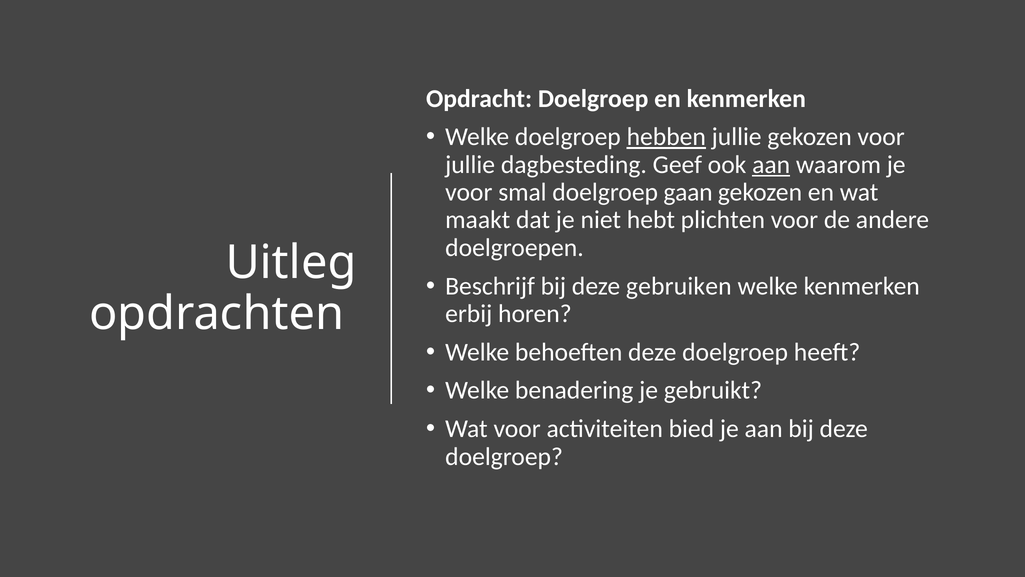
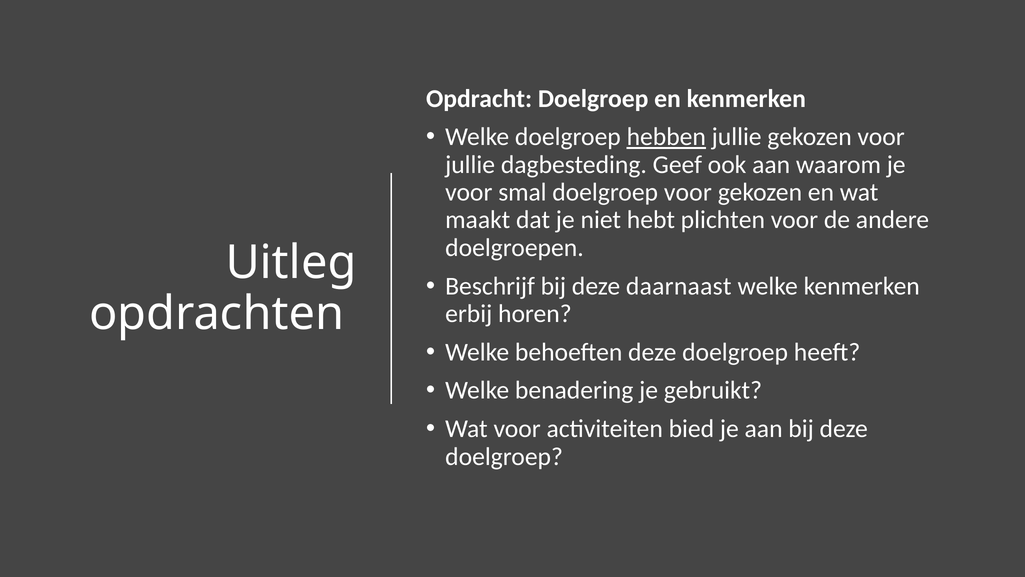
aan underline: present -> none (771, 165)
doelgroep gaan: gaan -> voor (688, 192)
gebruiken: gebruiken -> daarnaast (679, 286)
